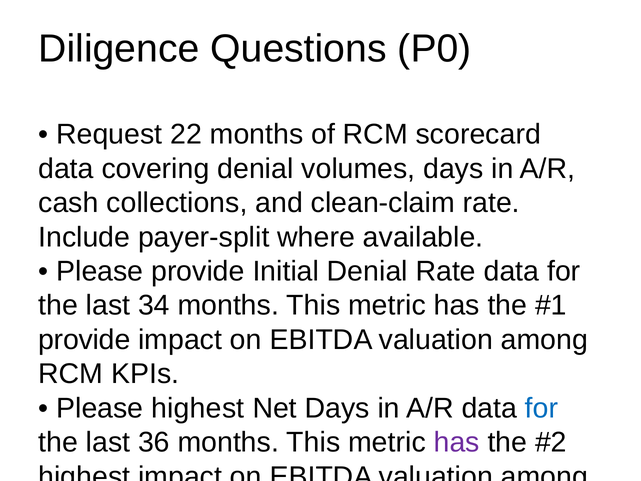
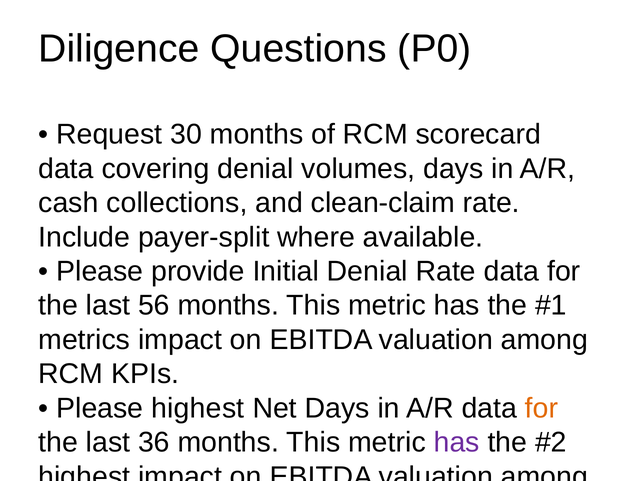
22: 22 -> 30 (186, 134)
34: 34 -> 56 (154, 305)
provide: provide -> metrics (84, 340)
for colour: blue -> orange (542, 408)
